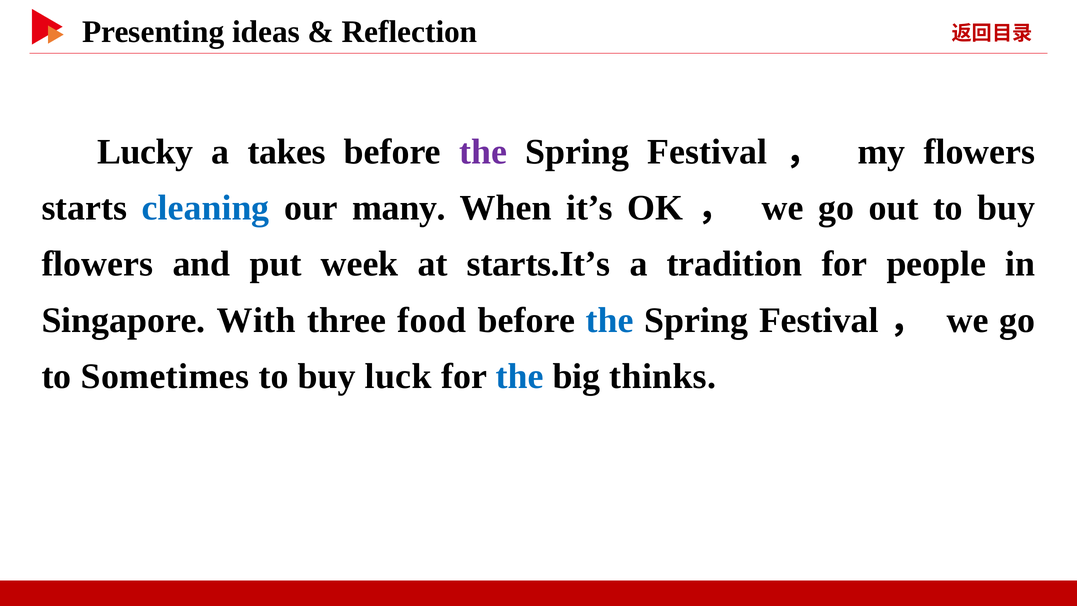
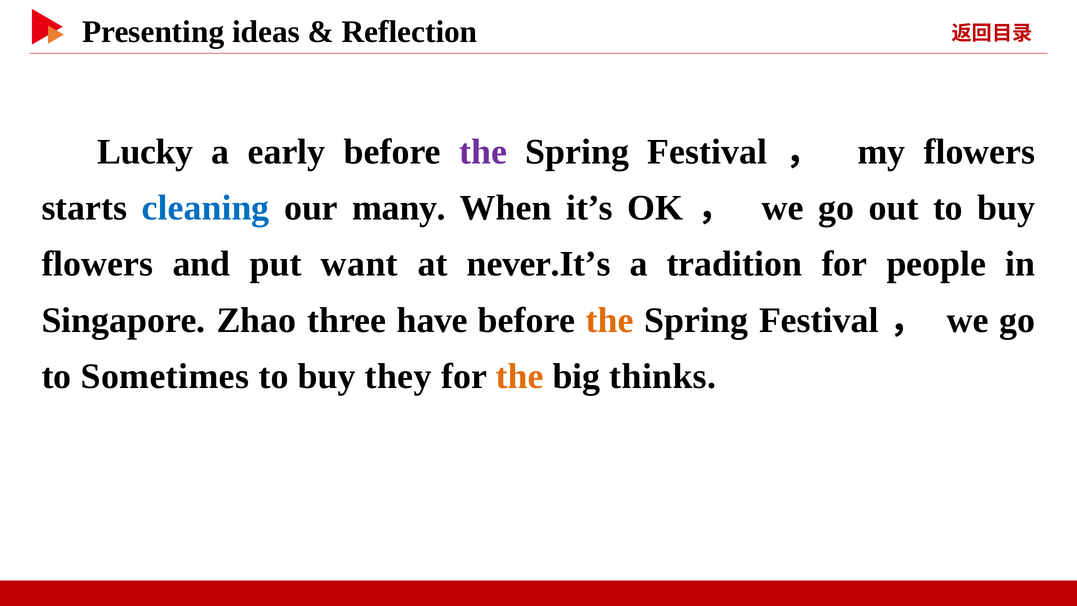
takes: takes -> early (286, 152)
week: week -> want (359, 264)
starts.It’s: starts.It’s -> never.It’s (539, 264)
With: With -> Zhao (256, 320)
food: food -> have (432, 320)
the colour: blue -> orange (610, 320)
luck: luck -> they (398, 376)
the colour: blue -> orange (520, 376)
